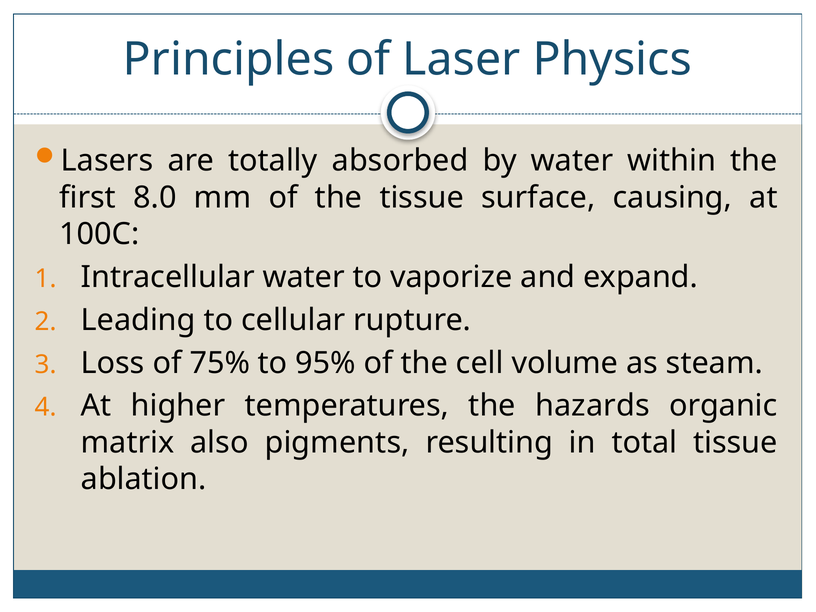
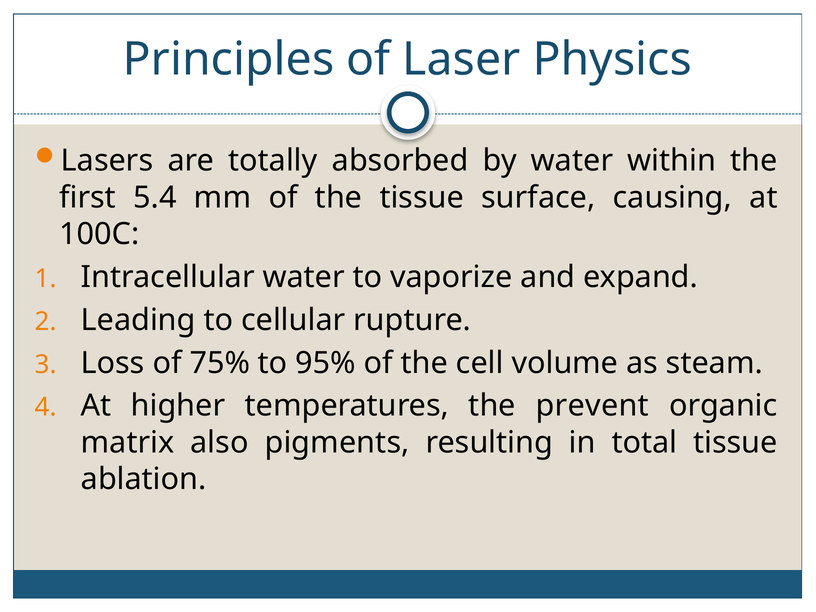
8.0: 8.0 -> 5.4 (155, 198)
hazards: hazards -> prevent (592, 406)
